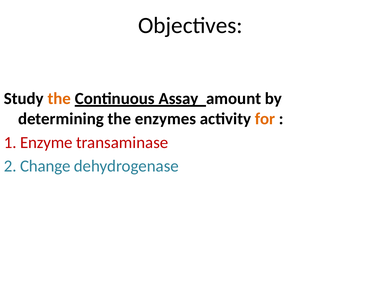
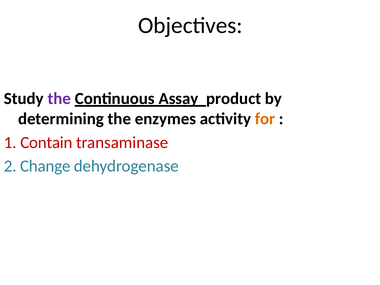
the colour: orange -> purple (59, 99)
amount: amount -> product (234, 99)
Enzyme: Enzyme -> Contain (46, 142)
